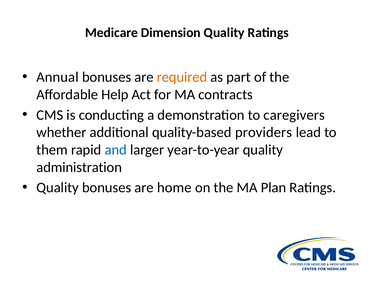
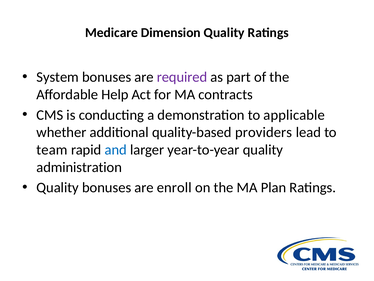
Annual: Annual -> System (58, 77)
required colour: orange -> purple (182, 77)
caregivers: caregivers -> applicable (294, 115)
them: them -> team (52, 150)
home: home -> enroll (174, 187)
